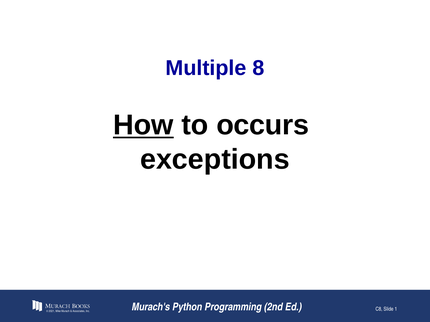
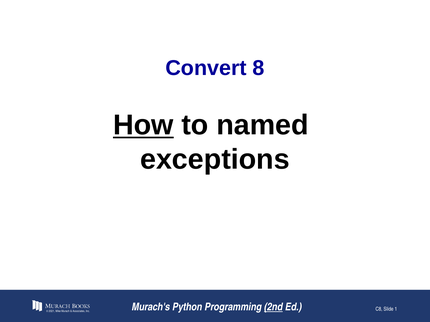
Multiple: Multiple -> Convert (206, 68)
occurs: occurs -> named (263, 125)
2nd underline: none -> present (273, 307)
